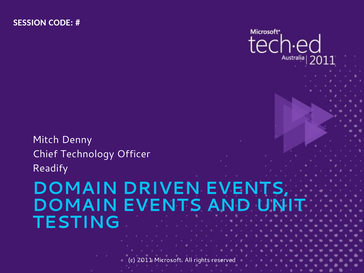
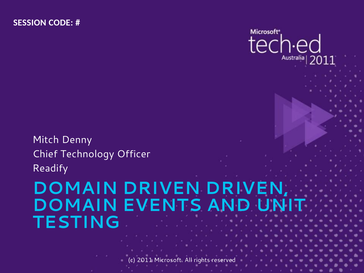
DRIVEN EVENTS: EVENTS -> DRIVEN (247, 188)
